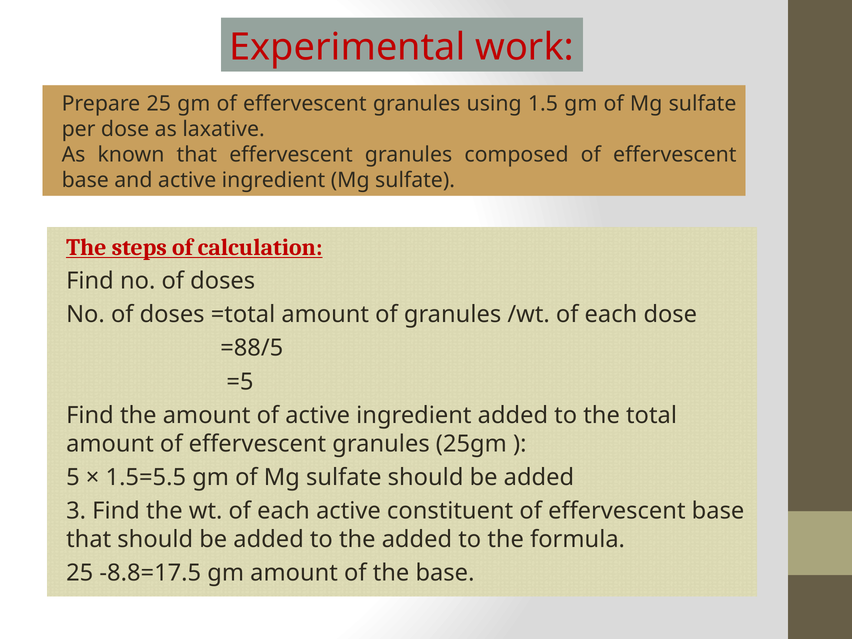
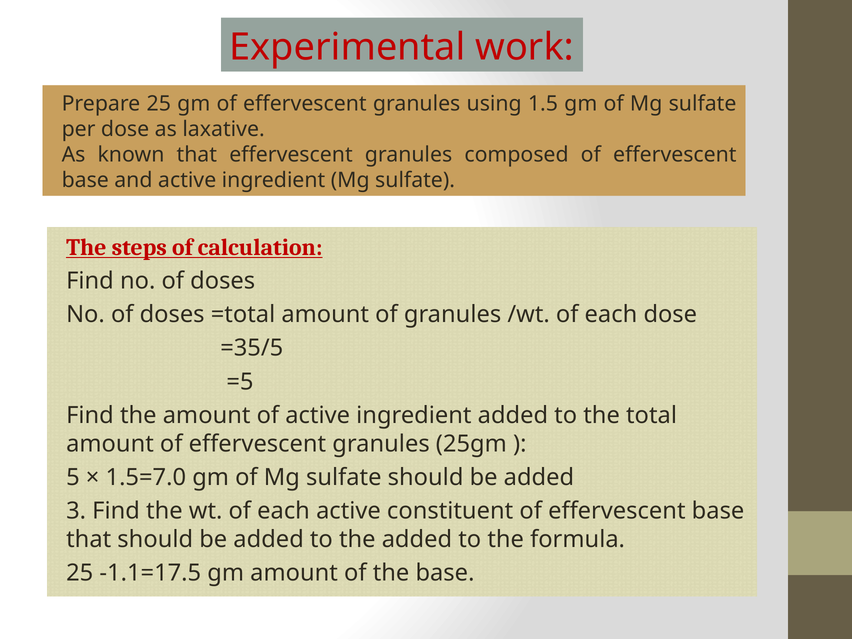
=88/5: =88/5 -> =35/5 (252, 348)
1.5=5.5: 1.5=5.5 -> 1.5=7.0 (146, 477)
-8.8=17.5: -8.8=17.5 -> -1.1=17.5 (150, 573)
